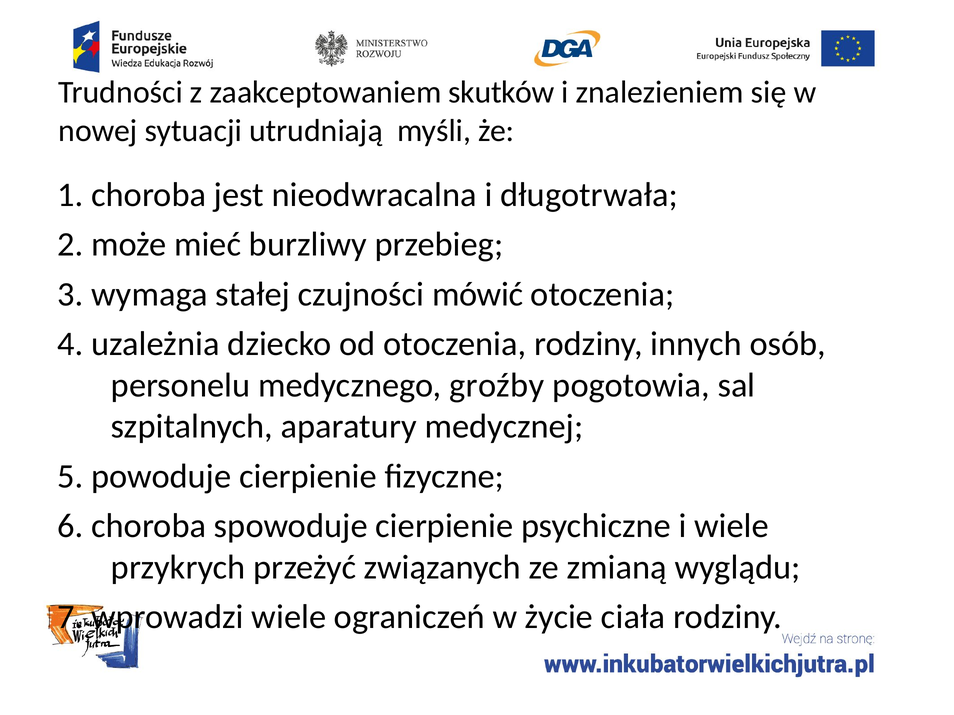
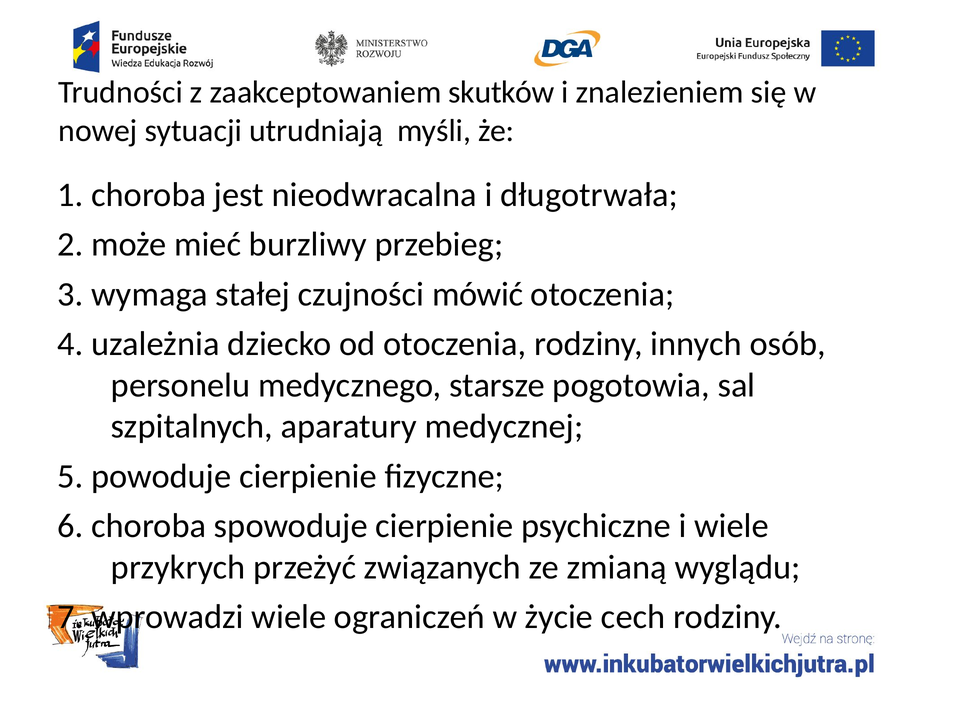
groźby: groźby -> starsze (497, 386)
ciała: ciała -> cech (633, 618)
